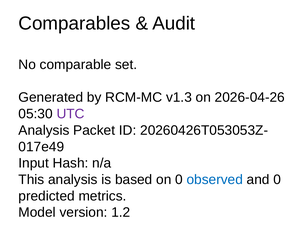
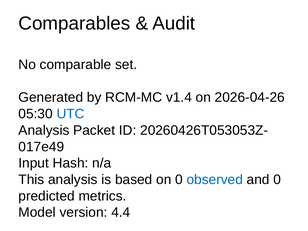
v1.3: v1.3 -> v1.4 (179, 97)
UTC colour: purple -> blue (71, 114)
1.2: 1.2 -> 4.4 (121, 212)
